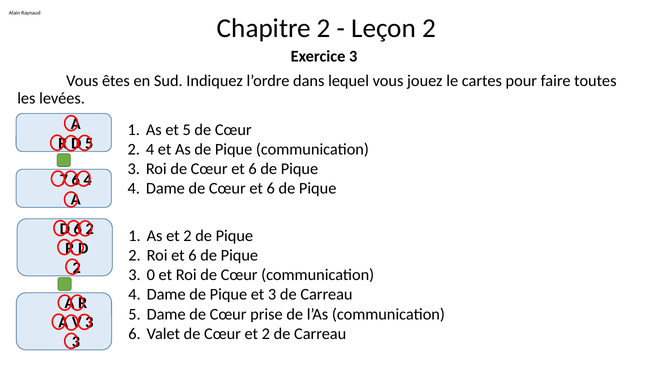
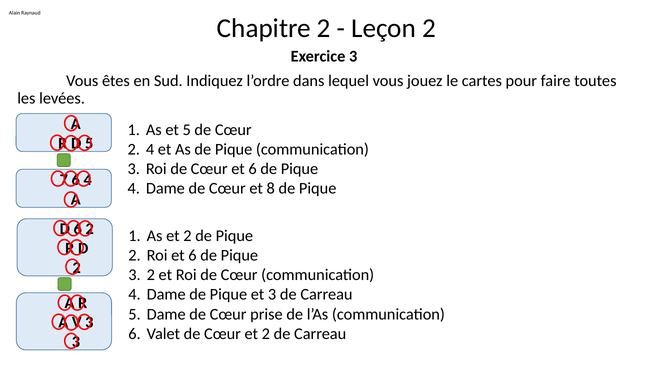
6: 6 -> 8 (271, 189)
3 0: 0 -> 2 (151, 275)
